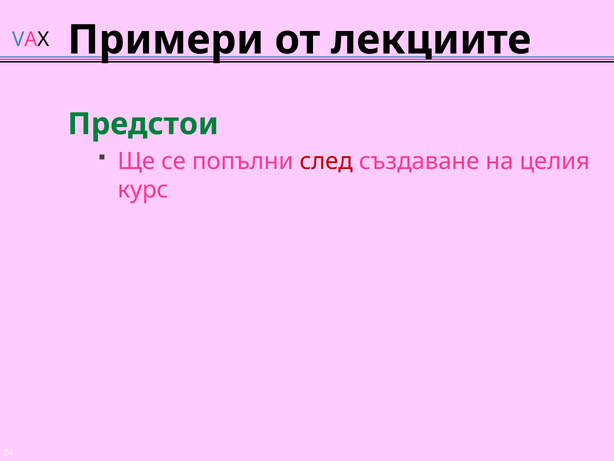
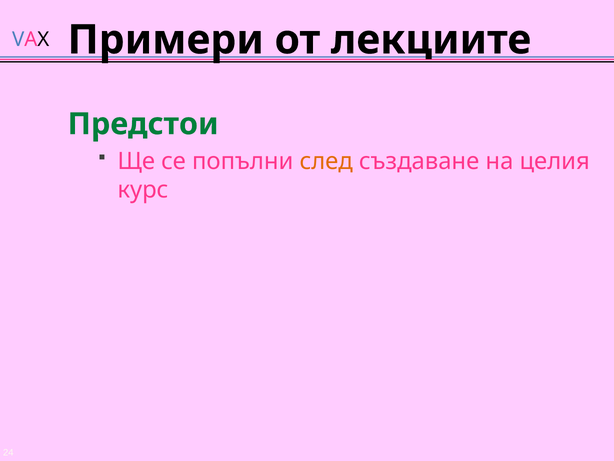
след colour: red -> orange (326, 161)
